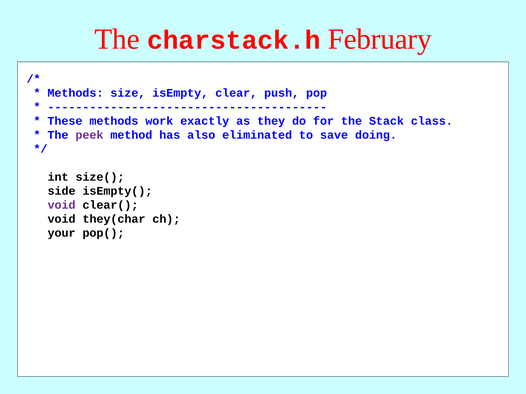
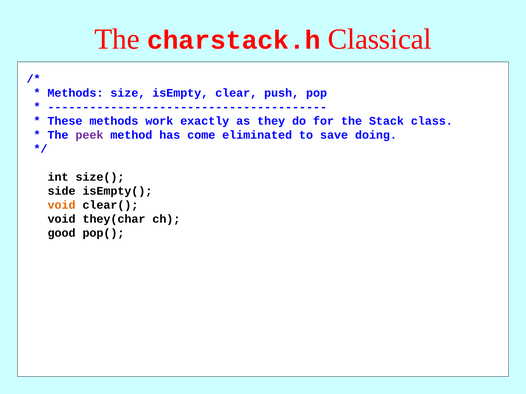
February: February -> Classical (380, 39)
also: also -> come (201, 135)
void colour: purple -> orange (62, 205)
your: your -> good (62, 233)
